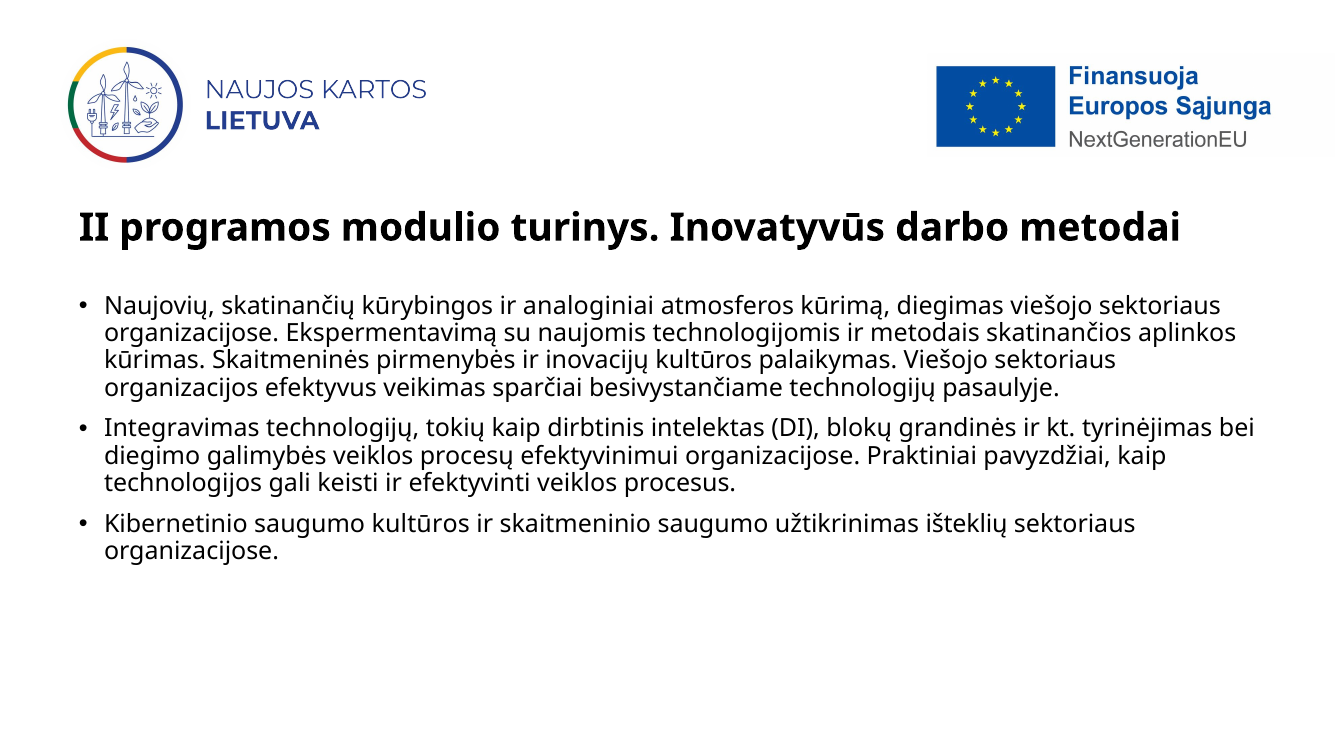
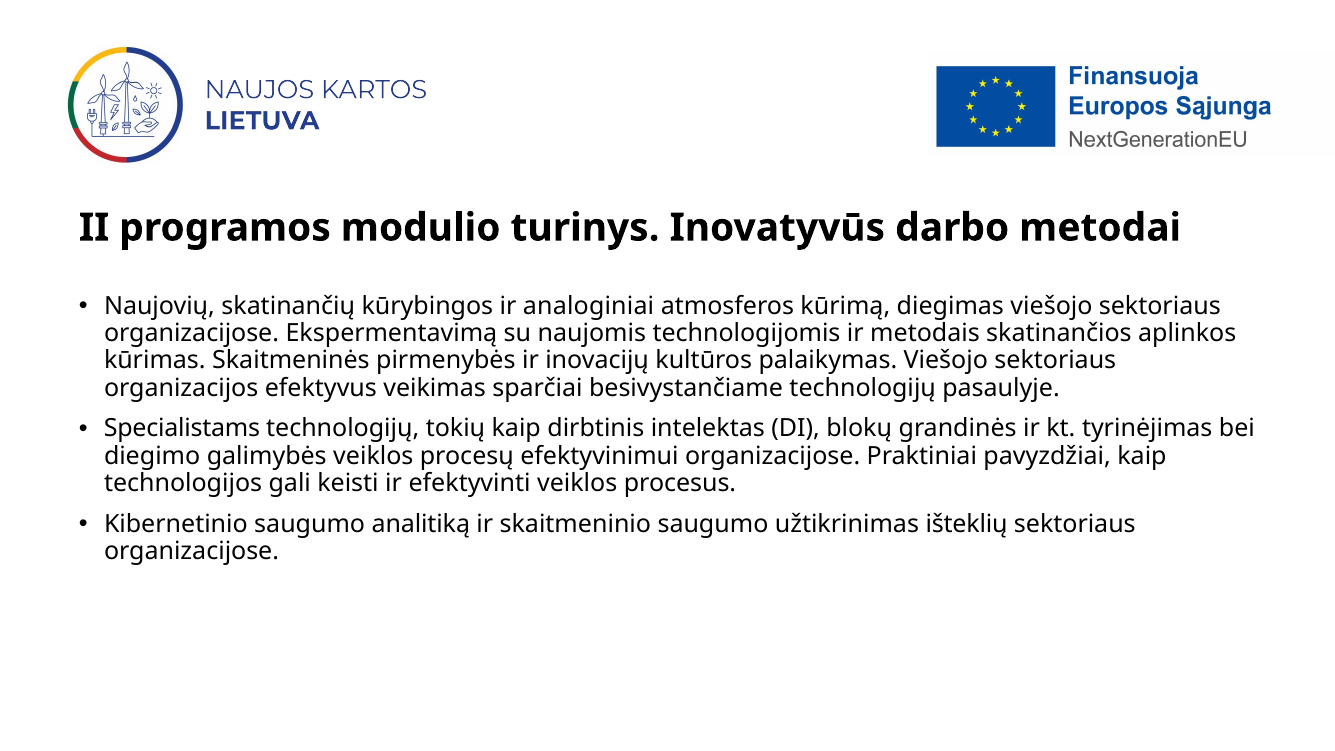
Integravimas: Integravimas -> Specialistams (182, 429)
saugumo kultūros: kultūros -> analitiką (421, 524)
